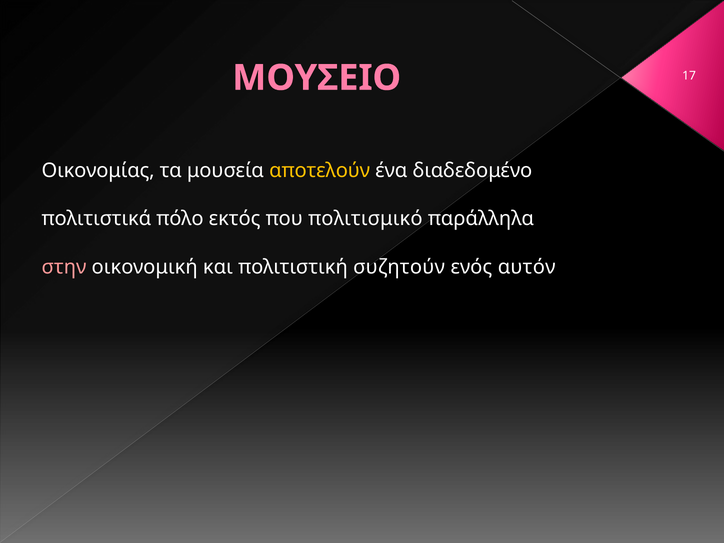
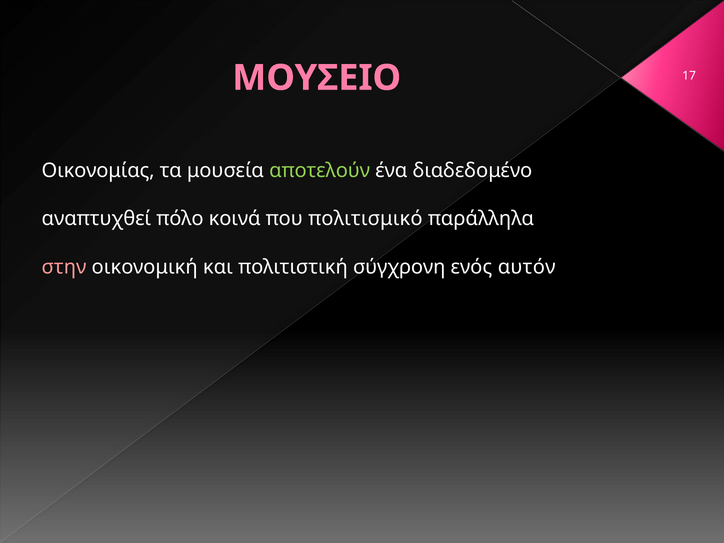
αποτελούν colour: yellow -> light green (320, 171)
πολιτιστικά: πολιτιστικά -> αναπτυχθεί (96, 219)
εκτός: εκτός -> κοινά (235, 219)
συζητούν: συζητούν -> σύγχρονη (399, 267)
